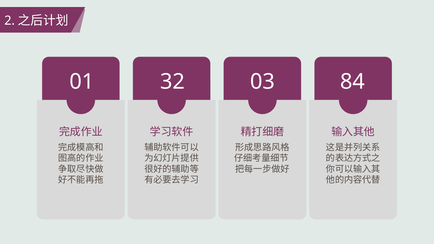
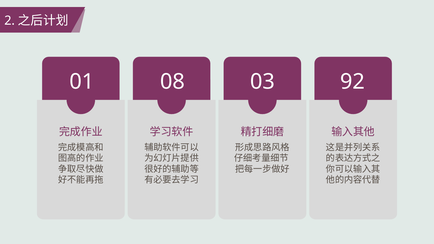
32: 32 -> 08 (172, 82)
84: 84 -> 92 (353, 82)
